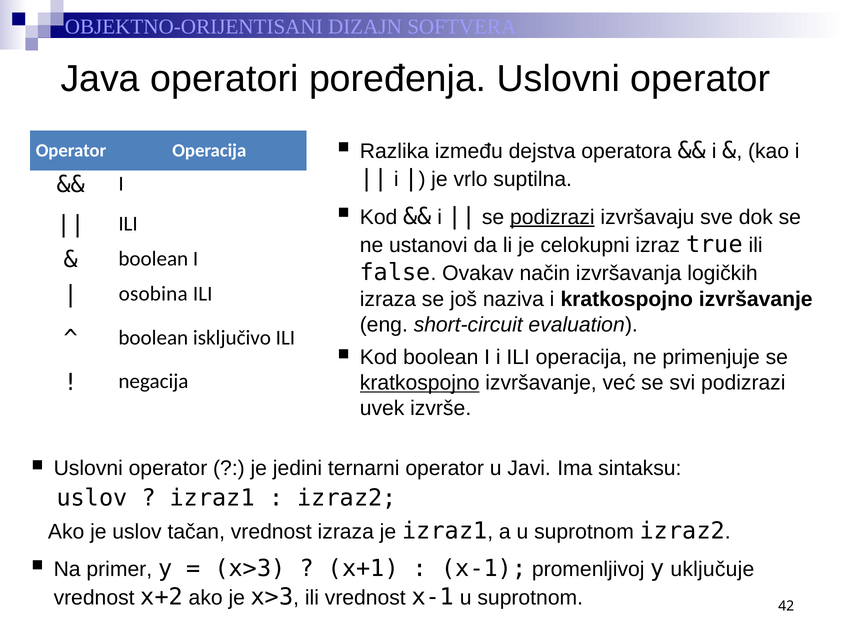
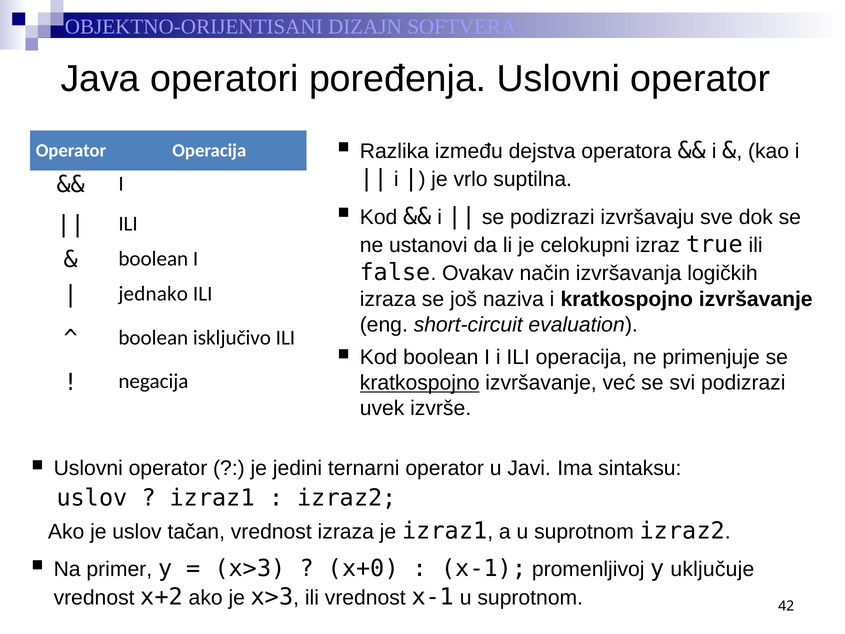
podizrazi underline: present -> none (552, 217)
osobina: osobina -> jednako (153, 294)
x+1: x+1 -> x+0 (363, 568)
